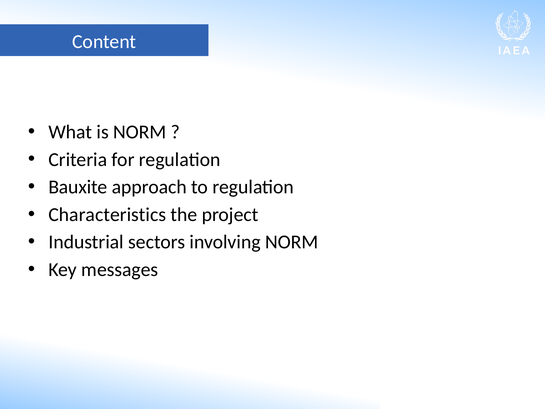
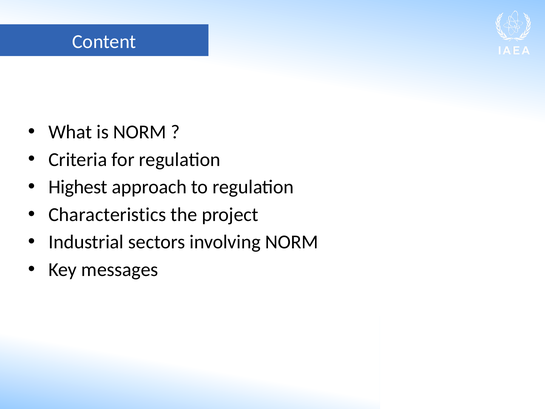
Bauxite: Bauxite -> Highest (78, 187)
